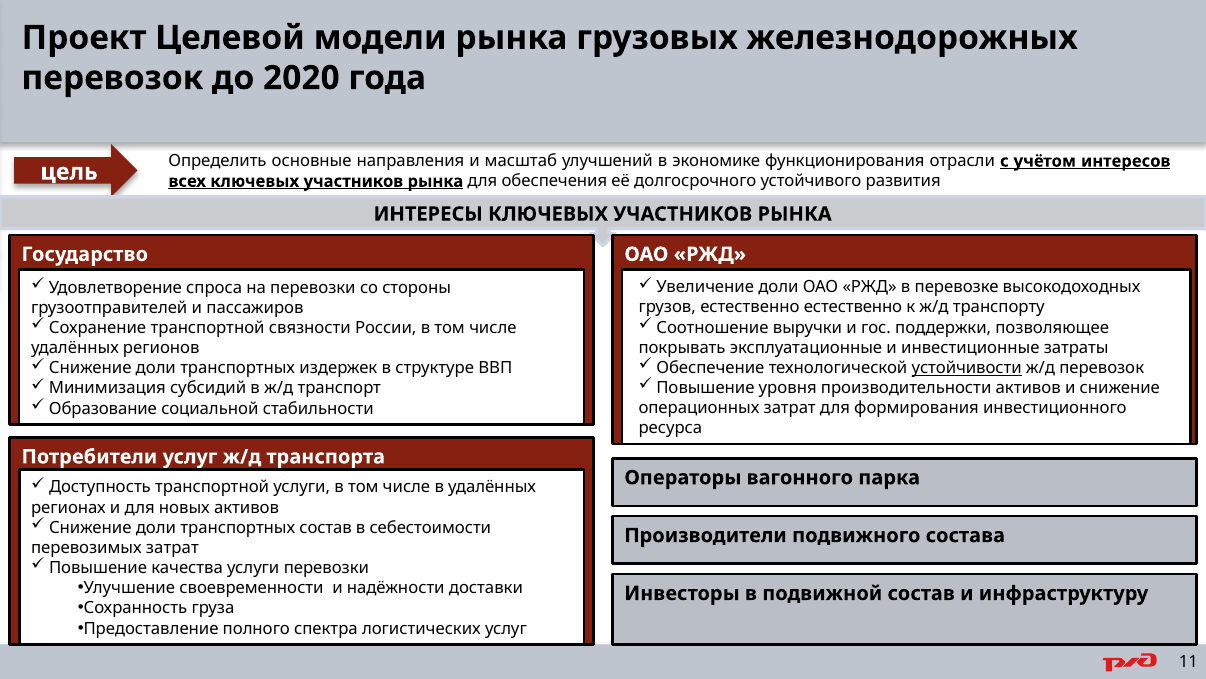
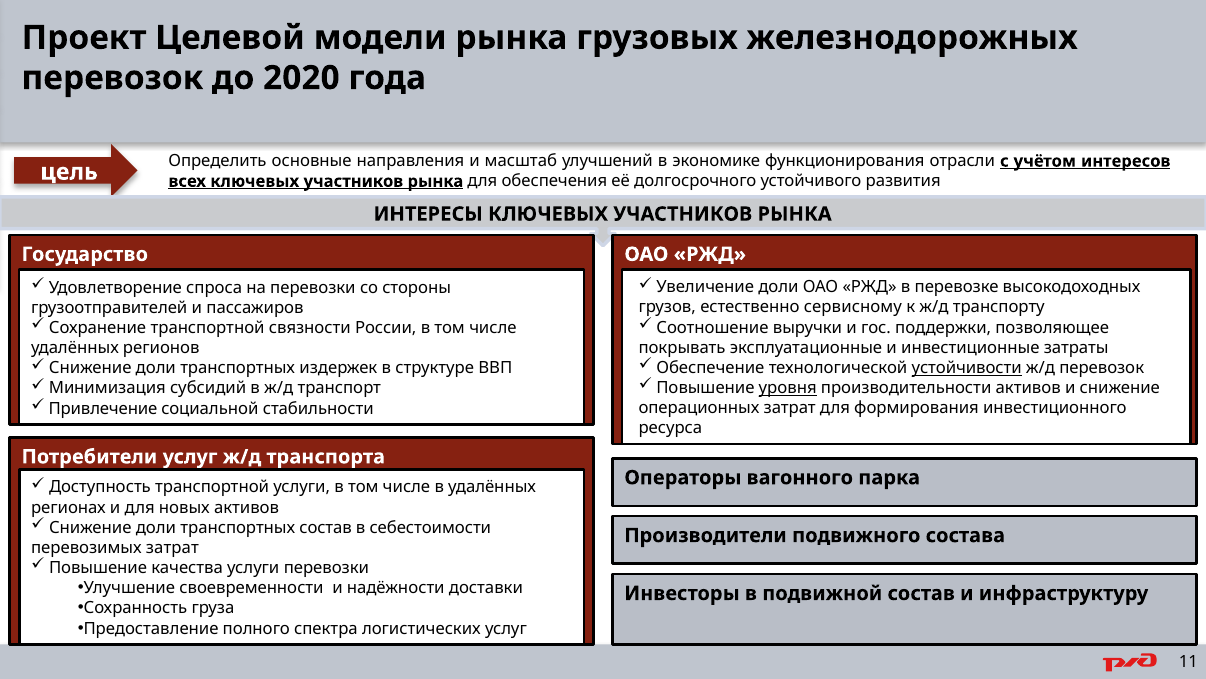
естественно естественно: естественно -> сервисному (853, 307)
уровня underline: none -> present (788, 388)
Образование: Образование -> Привлечение (103, 408)
